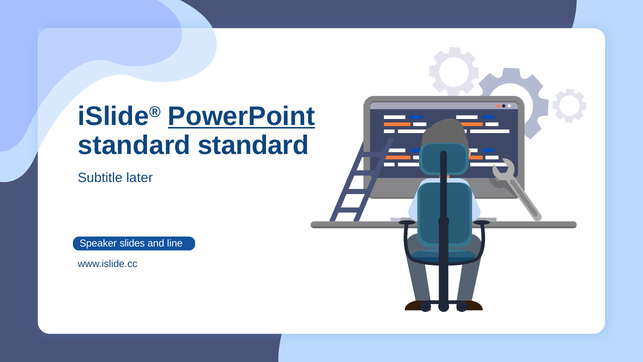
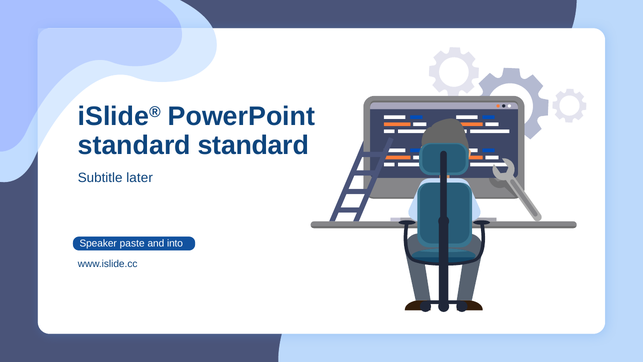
PowerPoint underline: present -> none (242, 116)
slides: slides -> paste (132, 243)
line: line -> into (175, 243)
